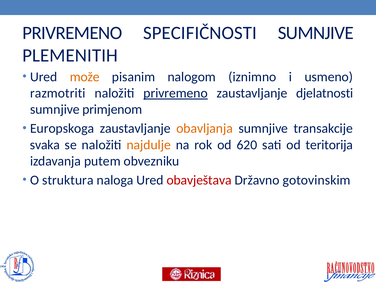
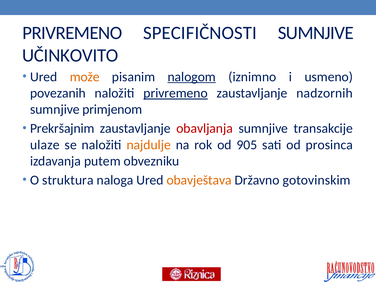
PLEMENITIH: PLEMENITIH -> UČINKOVITO (70, 55)
nalogom underline: none -> present (192, 77)
razmotriti: razmotriti -> povezanih (58, 93)
djelatnosti: djelatnosti -> nadzornih (325, 93)
Europskoga: Europskoga -> Prekršajnim (62, 128)
obavljanja colour: orange -> red (205, 128)
svaka: svaka -> ulaze (45, 145)
620: 620 -> 905 (247, 145)
teritorija: teritorija -> prosinca (329, 145)
obavještava colour: red -> orange (199, 180)
